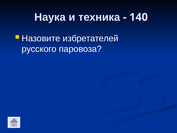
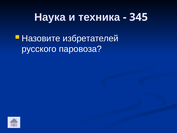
140: 140 -> 345 (139, 17)
